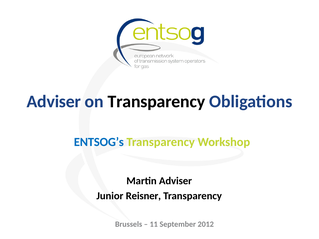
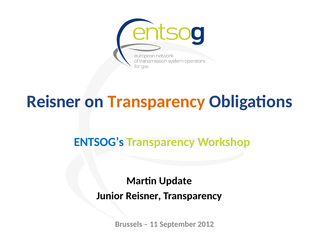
Adviser: Adviser -> Reisner (54, 102)
Transparency colour: black -> orange (156, 102)
Martin Adviser: Adviser -> Update (175, 181)
